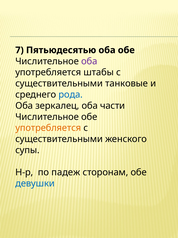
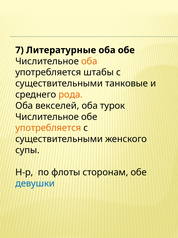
Пятьюдесятью: Пятьюдесятью -> Литературные (61, 50)
оба colour: purple -> orange (89, 61)
рода colour: blue -> orange (71, 94)
зеркалец: зеркалец -> векселей (57, 105)
части: части -> турок (113, 105)
падеж: падеж -> флоты (66, 172)
